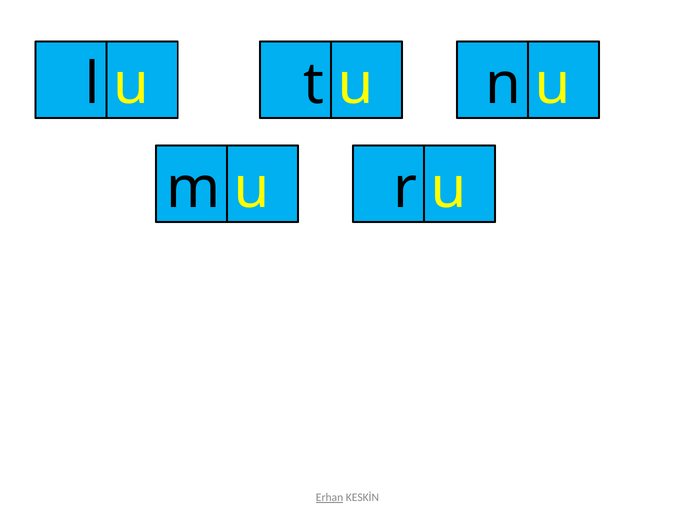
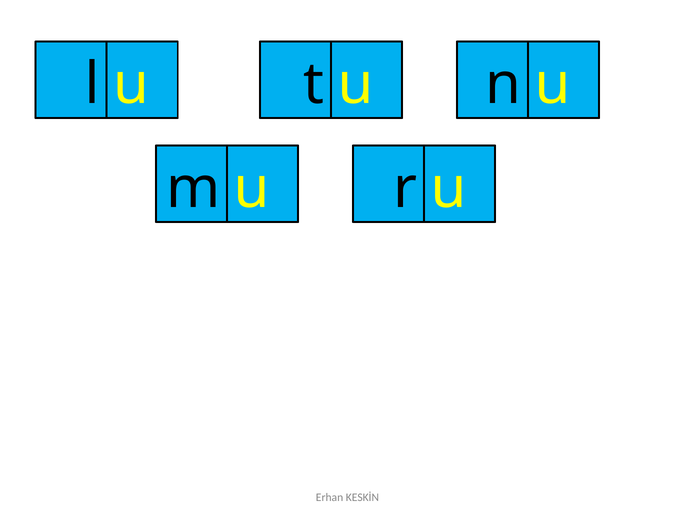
Erhan underline: present -> none (330, 498)
